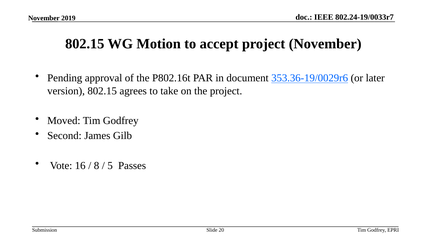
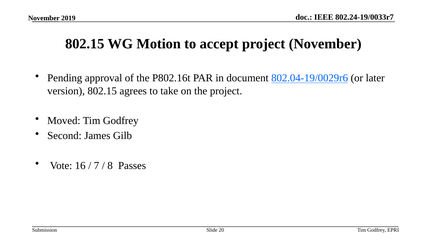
353.36-19/0029r6: 353.36-19/0029r6 -> 802.04-19/0029r6 (310, 78)
8: 8 -> 7 (97, 166)
5: 5 -> 8 (110, 166)
